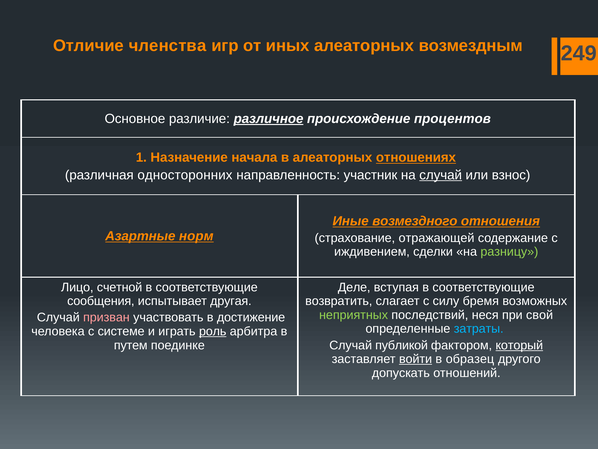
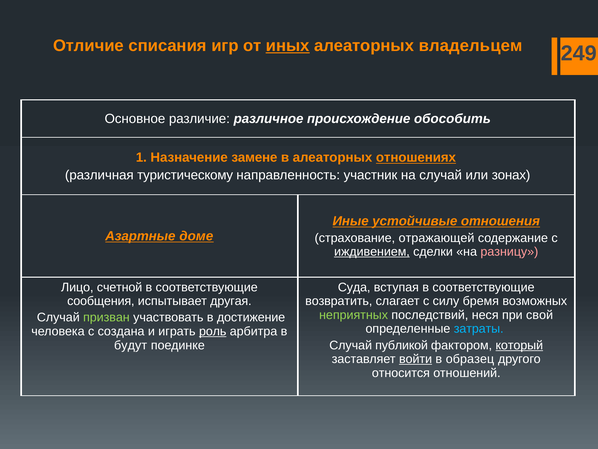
членства: членства -> списания (168, 46)
иных underline: none -> present (288, 46)
возмездным: возмездным -> владельцем (471, 46)
различное underline: present -> none (269, 119)
процентов: процентов -> обособить (452, 119)
начала: начала -> замене (254, 157)
односторонних: односторонних -> туристическому (185, 175)
случай underline: present -> none (441, 175)
взнос: взнос -> зонах (511, 175)
возмездного: возмездного -> устойчивые (415, 221)
норм: норм -> доме (196, 236)
иждивением underline: none -> present (372, 251)
разницу colour: light green -> pink (509, 251)
Деле: Деле -> Суда (354, 287)
призван colour: pink -> light green (106, 317)
системе: системе -> создана (121, 331)
путем: путем -> будут (131, 345)
допускать: допускать -> относится (401, 373)
